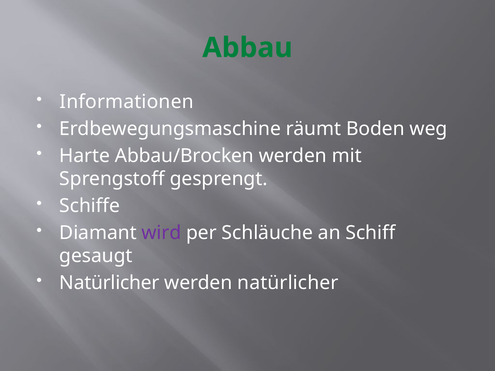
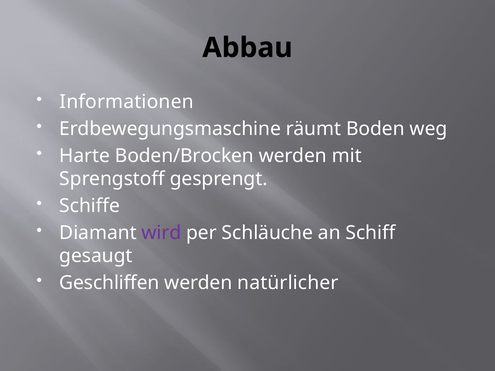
Abbau colour: green -> black (247, 48)
Abbau/Brocken: Abbau/Brocken -> Boden/Brocken (184, 156)
Natürlicher: Natürlicher -> Geschliffen (109, 283)
